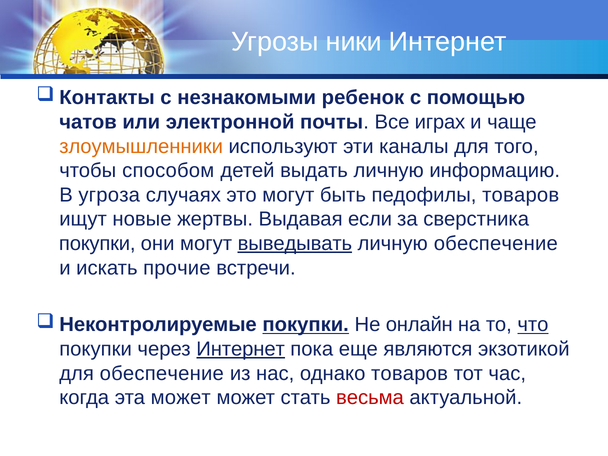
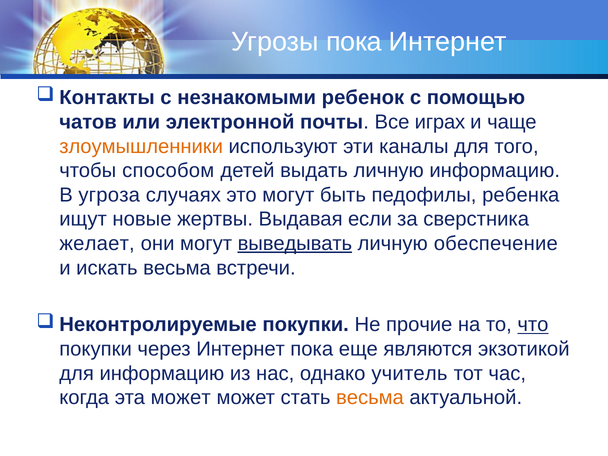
Угрозы ники: ники -> пока (354, 42)
педофилы товаров: товаров -> ребенка (521, 195)
покупки: покупки -> желает (97, 244)
искать прочие: прочие -> весьма (177, 268)
покупки underline: present -> none (306, 325)
онлайн: онлайн -> прочие (419, 325)
Интернет underline: present -> none (241, 349)
для обеспечение: обеспечение -> информацию (162, 373)
однако товаров: товаров -> учитель (409, 373)
весьма colour: red -> orange (370, 398)
